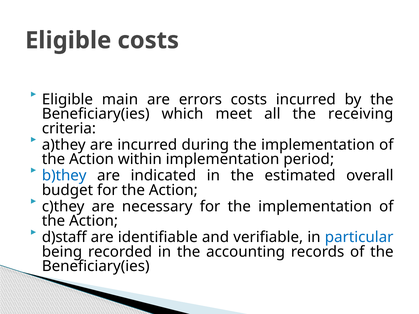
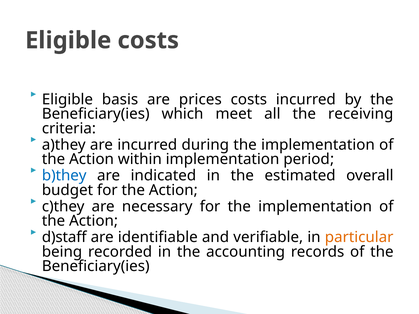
main: main -> basis (120, 99)
errors: errors -> prices (200, 99)
particular colour: blue -> orange (359, 238)
